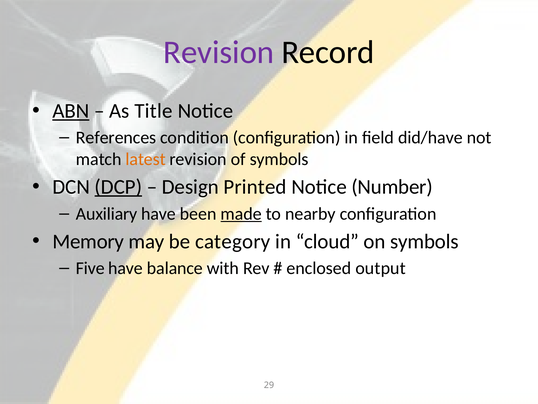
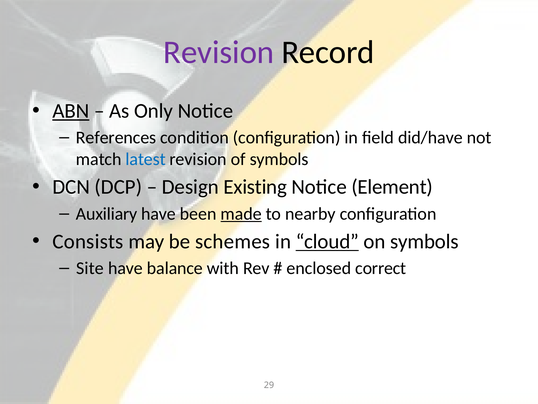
Title: Title -> Only (154, 111)
latest colour: orange -> blue (146, 159)
DCP underline: present -> none (118, 187)
Printed: Printed -> Existing (255, 187)
Number: Number -> Element (392, 187)
Memory: Memory -> Consists (88, 241)
category: category -> schemes (233, 241)
cloud underline: none -> present (327, 241)
Five: Five -> Site (90, 268)
output: output -> correct (381, 268)
